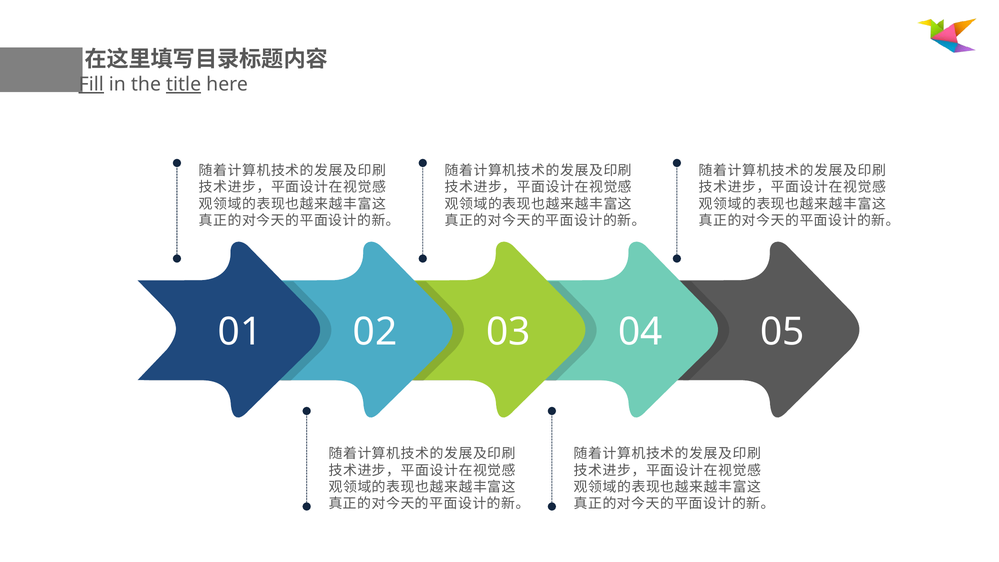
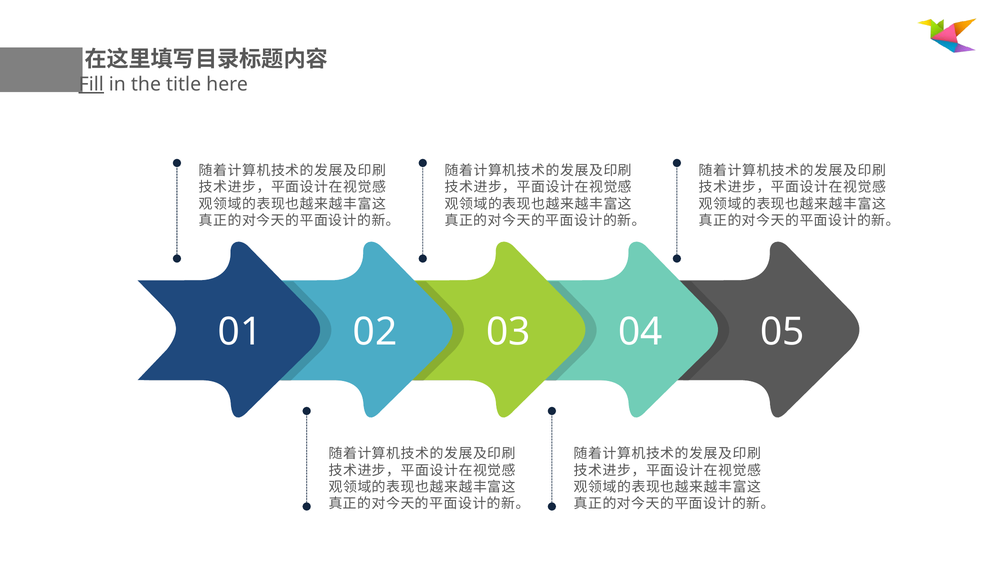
title underline: present -> none (184, 84)
